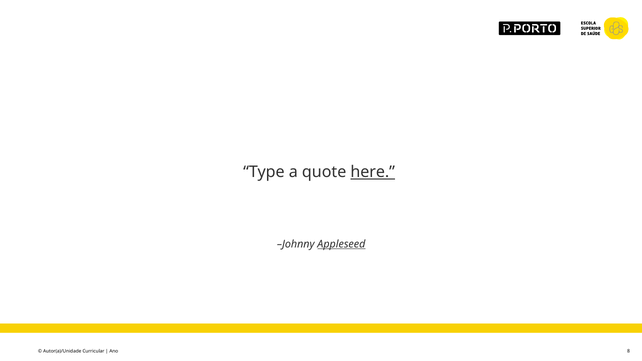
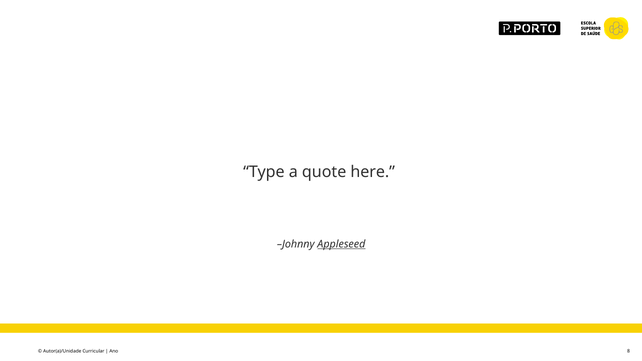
here underline: present -> none (373, 172)
